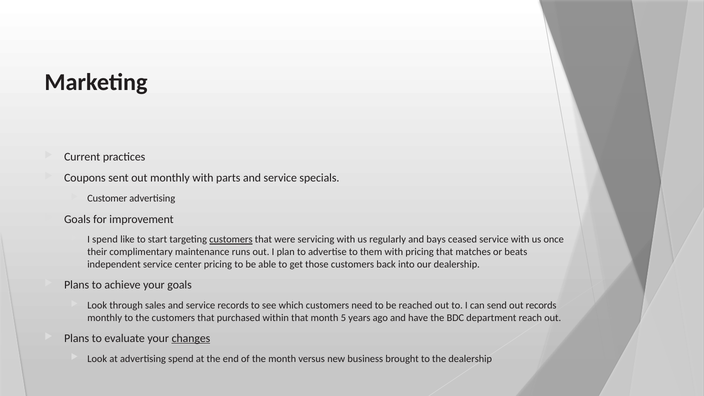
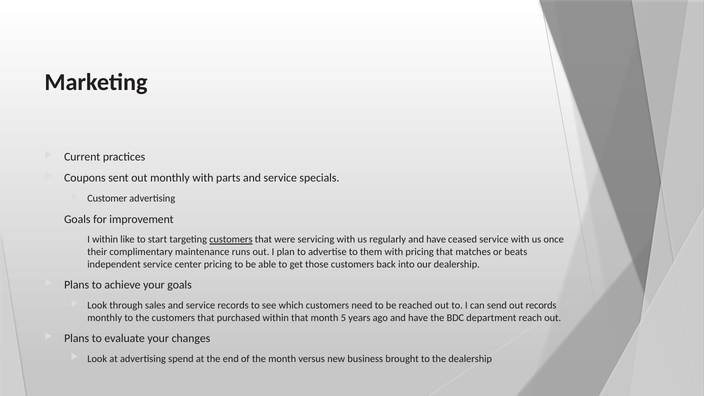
I spend: spend -> within (105, 240)
regularly and bays: bays -> have (436, 240)
changes underline: present -> none (191, 338)
